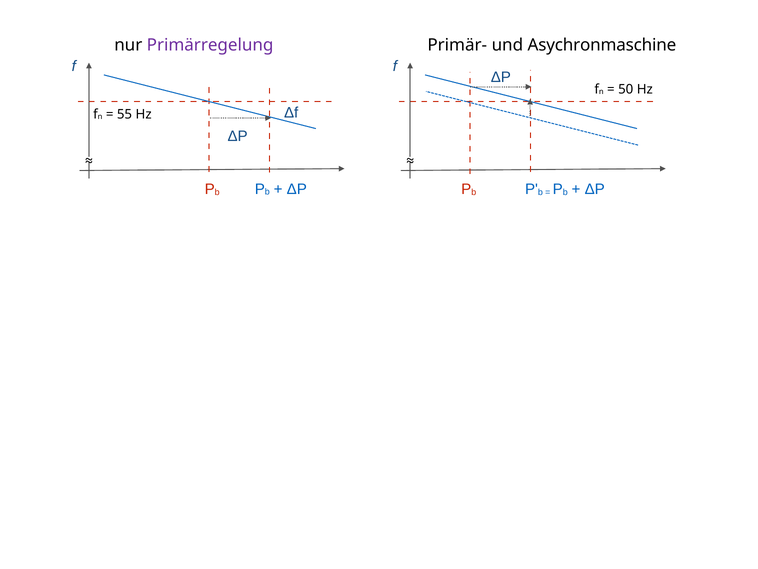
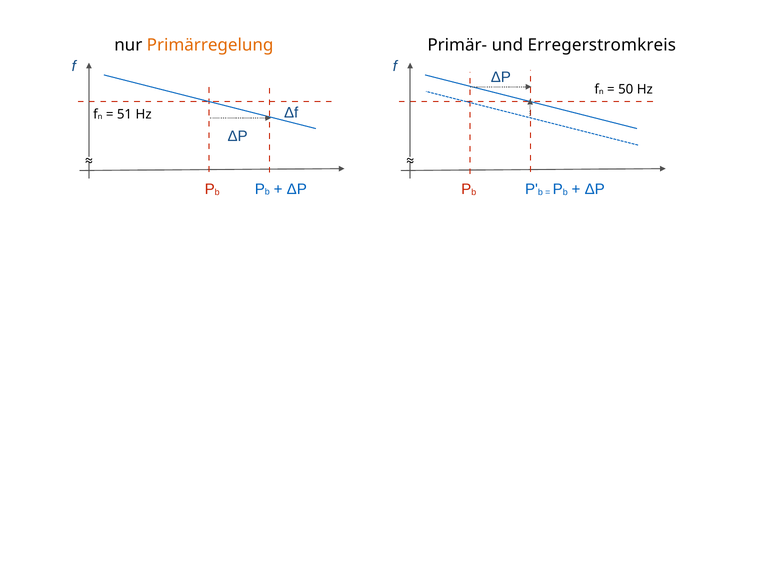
Primärregelung colour: purple -> orange (210, 45)
Asychronmaschine: Asychronmaschine -> Erregerstromkreis (602, 45)
55: 55 -> 51 (124, 114)
